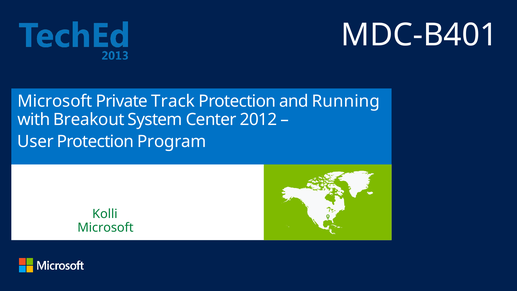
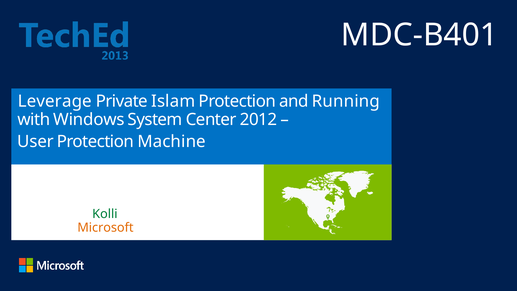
Microsoft: Microsoft -> Leverage (55, 101)
Track: Track -> Islam (173, 101)
Breakout: Breakout -> Windows (89, 119)
Program: Program -> Machine (172, 141)
Microsoft colour: green -> orange (105, 227)
